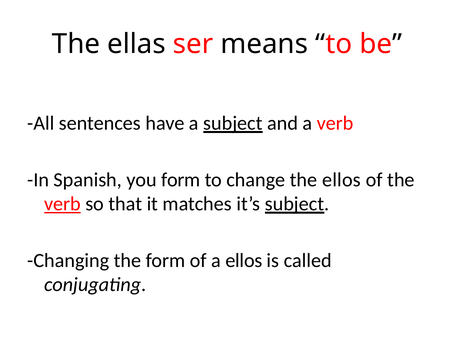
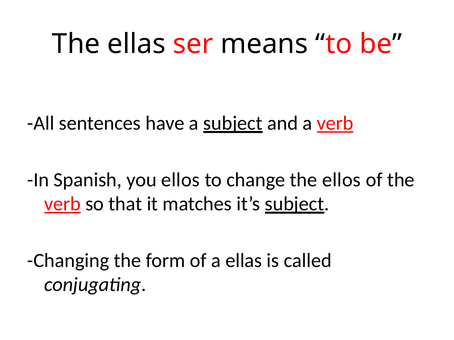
verb underline: none -> present (335, 123)
you form: form -> ellos (181, 180)
a ellos: ellos -> ellas (244, 261)
